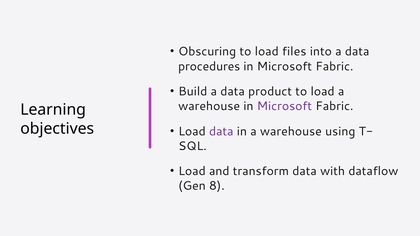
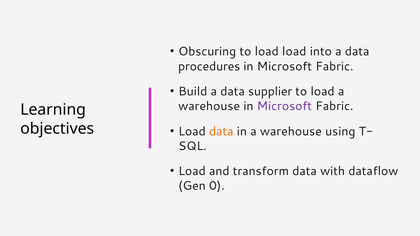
load files: files -> load (294, 52)
product: product -> supplier (270, 92)
data colour: purple -> orange (221, 132)
8: 8 -> 0 (217, 186)
